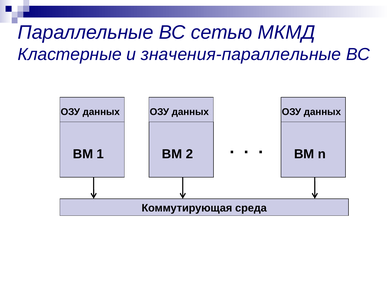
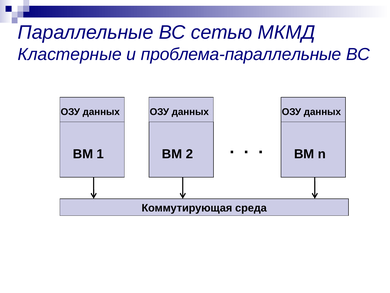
значения-параллельные: значения-параллельные -> проблема-параллельные (241, 54)
